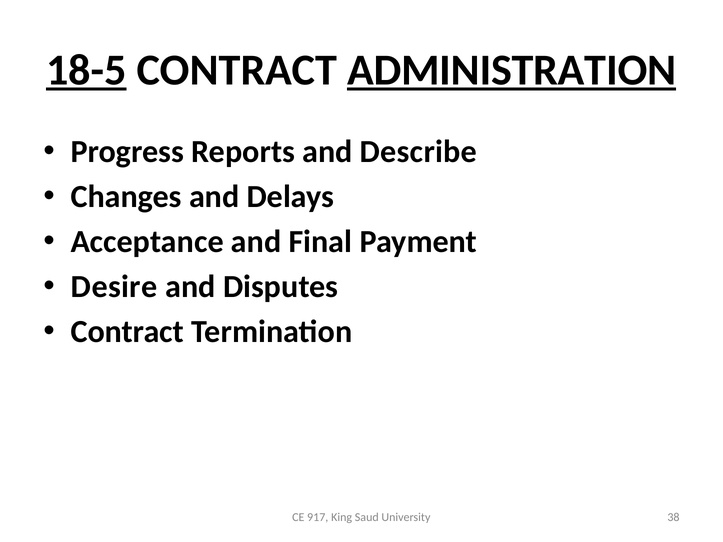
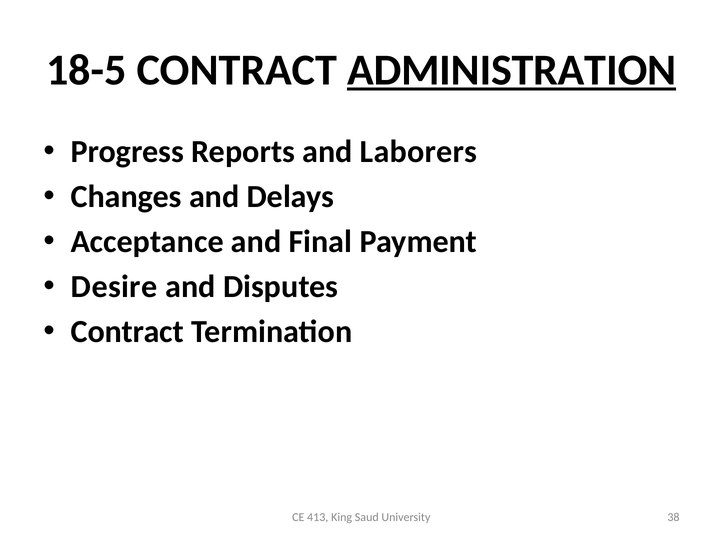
18-5 underline: present -> none (86, 70)
Describe: Describe -> Laborers (419, 152)
917: 917 -> 413 (318, 518)
